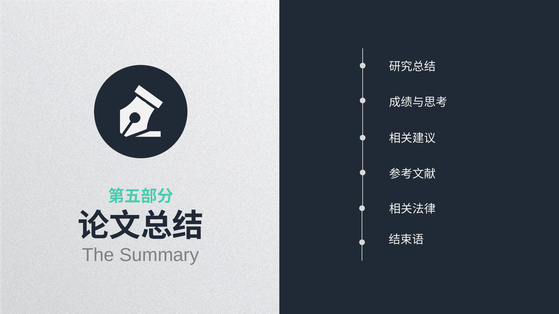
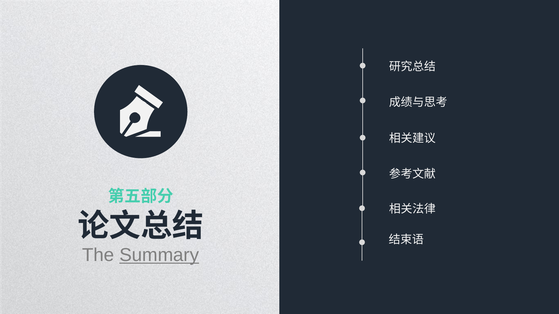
Summary underline: none -> present (159, 255)
